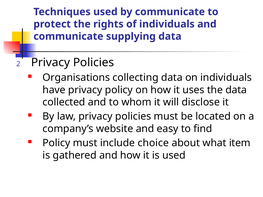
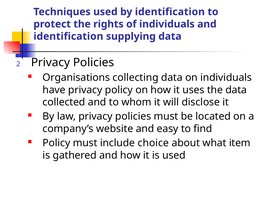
by communicate: communicate -> identification (170, 12)
communicate: communicate -> identification (68, 36)
